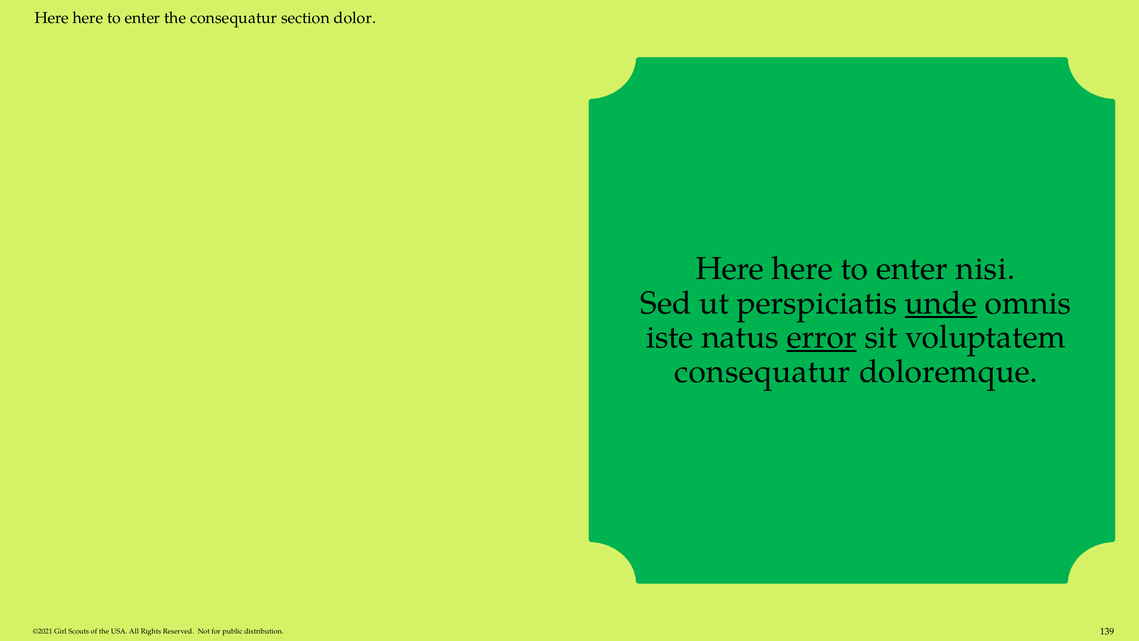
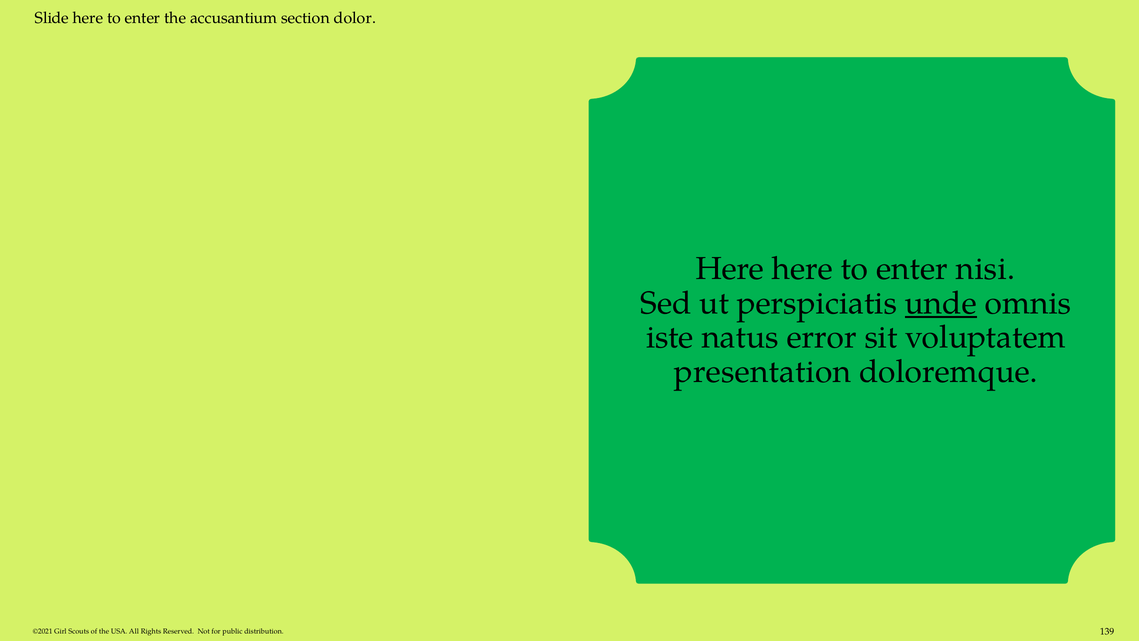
Here: Here -> Slide (52, 18)
the consequatur: consequatur -> accusantium (234, 18)
error underline: present -> none (822, 337)
consequatur: consequatur -> presentation (762, 371)
